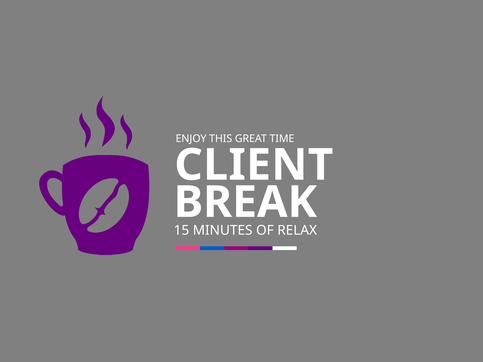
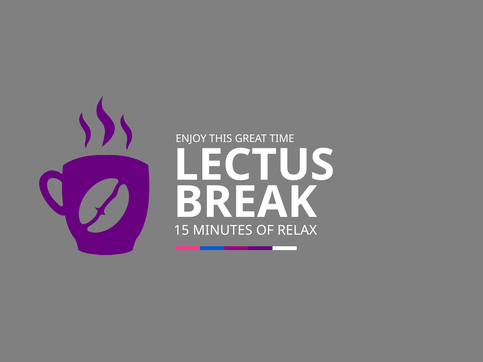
CLIENT: CLIENT -> LECTUS (254, 165)
